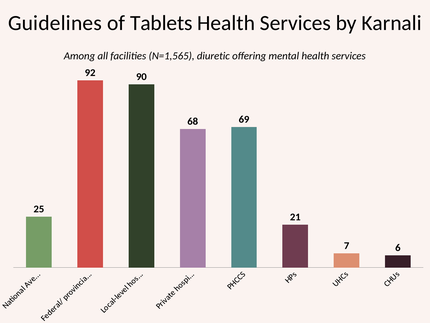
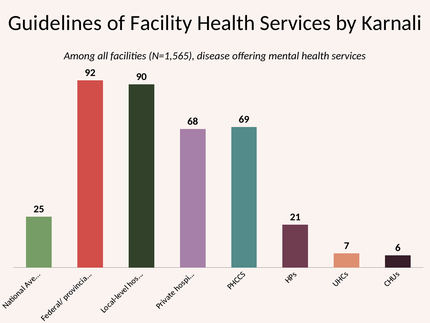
Tablets: Tablets -> Facility (161, 23)
diuretic: diuretic -> disease (213, 56)
